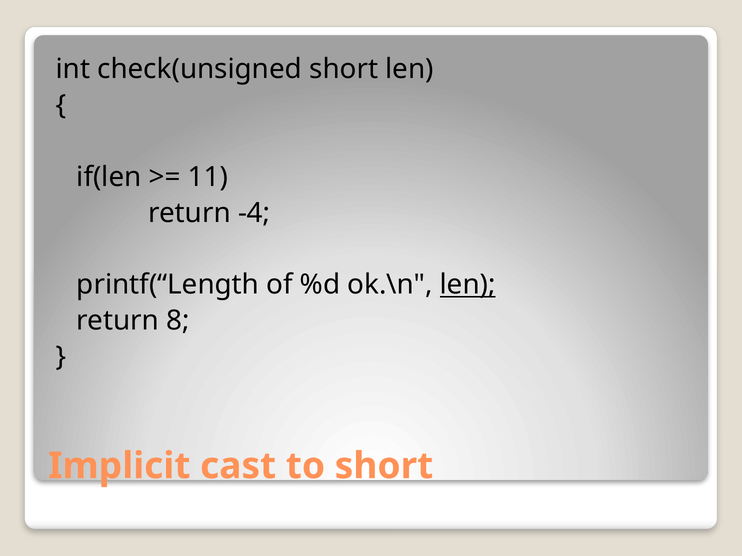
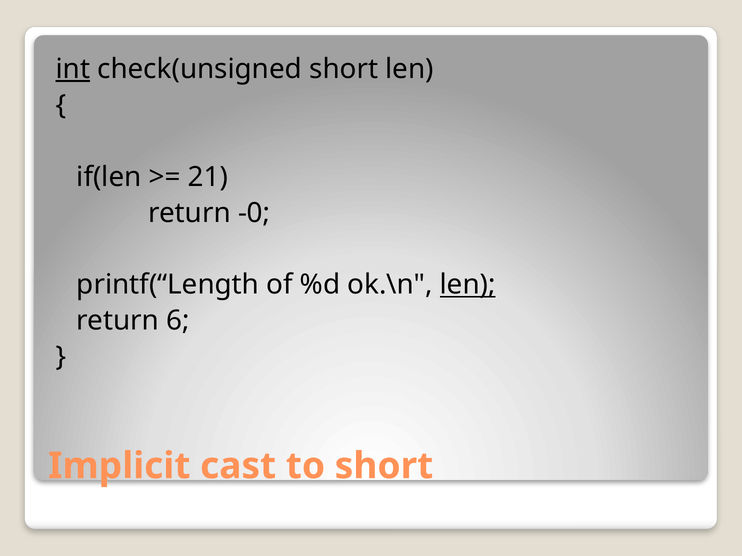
int underline: none -> present (73, 69)
11: 11 -> 21 (208, 177)
-4: -4 -> -0 (254, 213)
8: 8 -> 6 (178, 321)
